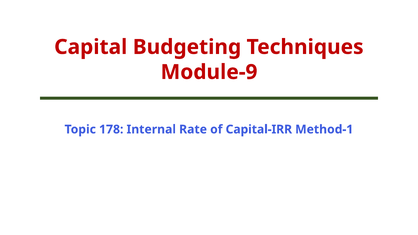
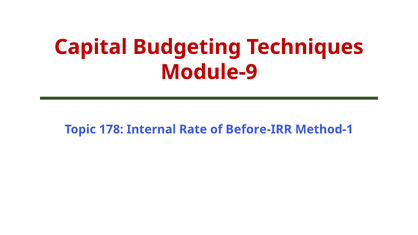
Capital-IRR: Capital-IRR -> Before-IRR (259, 129)
